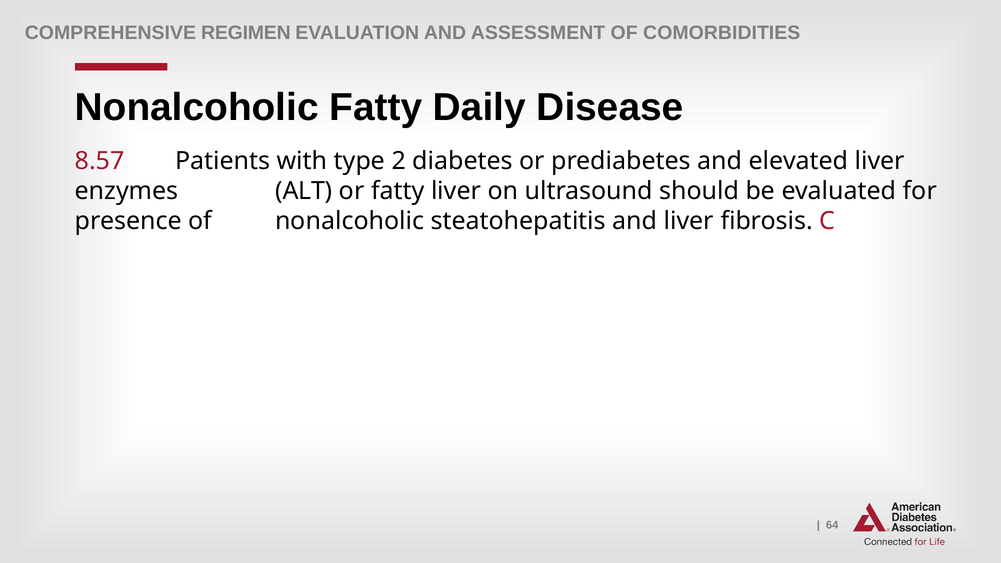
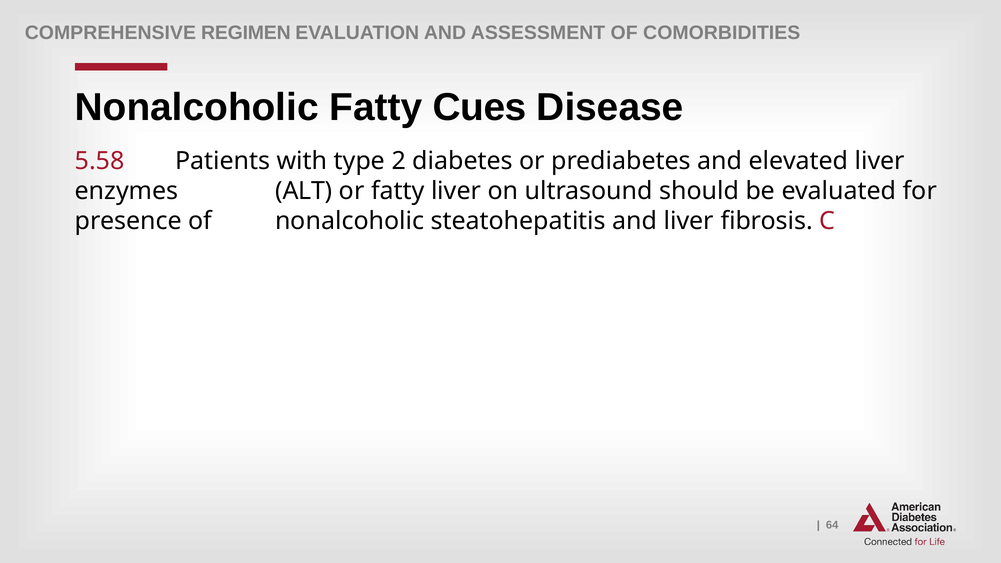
Daily: Daily -> Cues (480, 107)
8.57: 8.57 -> 5.58 (100, 161)
